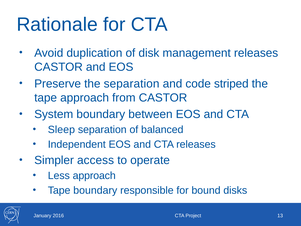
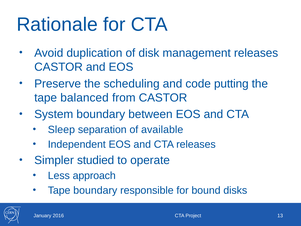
the separation: separation -> scheduling (132, 84)
striped: striped -> putting (231, 84)
tape approach: approach -> balanced (85, 98)
balanced: balanced -> available (162, 130)
access: access -> studied (96, 160)
